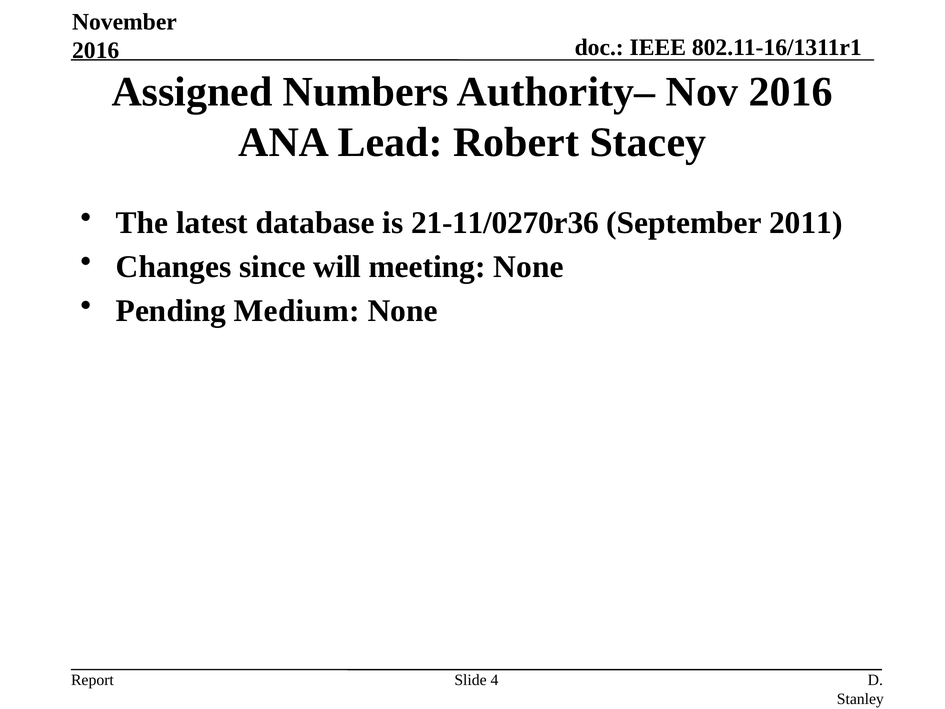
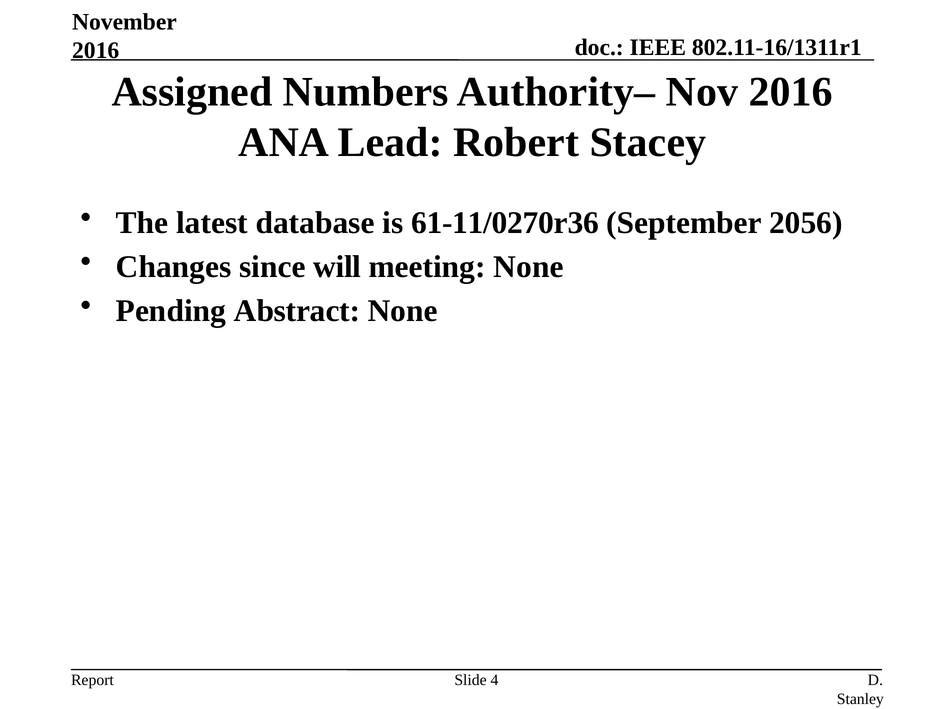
21-11/0270r36: 21-11/0270r36 -> 61-11/0270r36 (505, 223)
2011: 2011 -> 2056 (806, 223)
Medium: Medium -> Abstract (297, 311)
